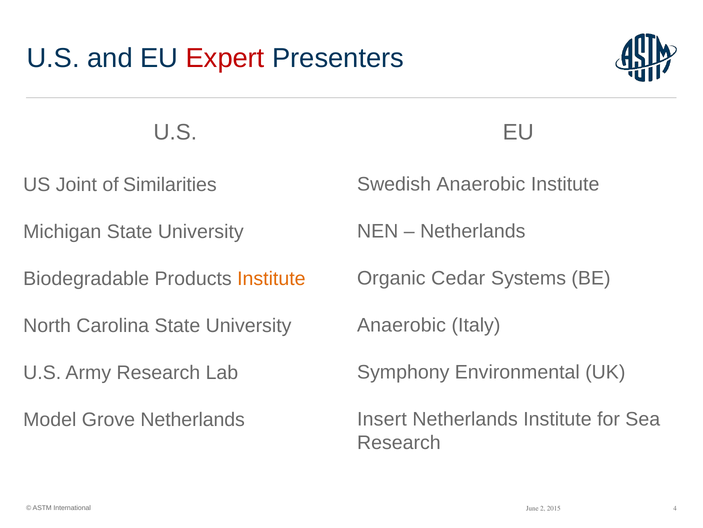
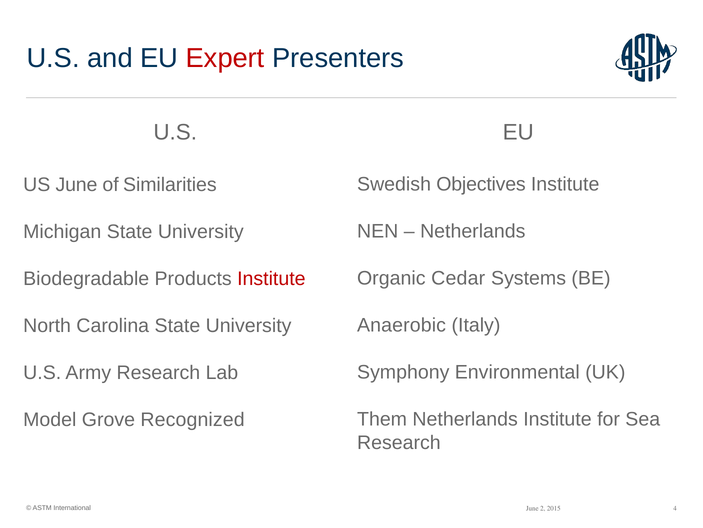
Swedish Anaerobic: Anaerobic -> Objectives (481, 184)
US Joint: Joint -> June (76, 184)
Institute colour: orange -> red (271, 278)
Insert: Insert -> Them (382, 419)
Grove Netherlands: Netherlands -> Recognized (193, 419)
